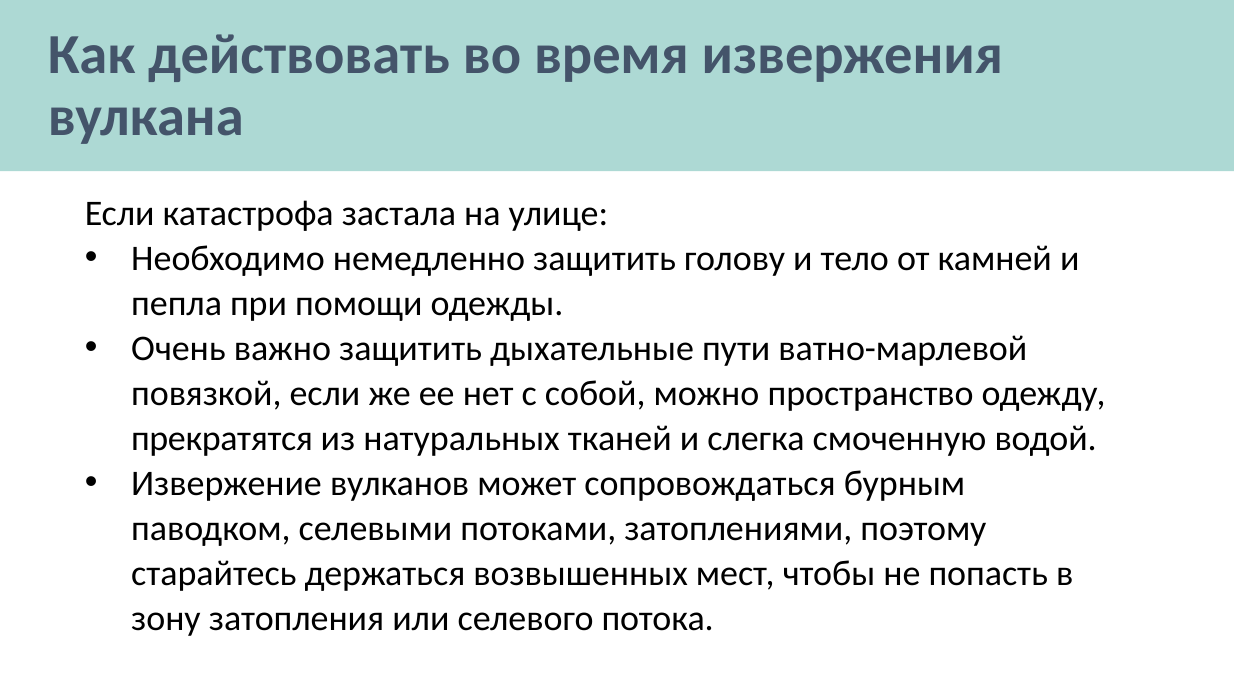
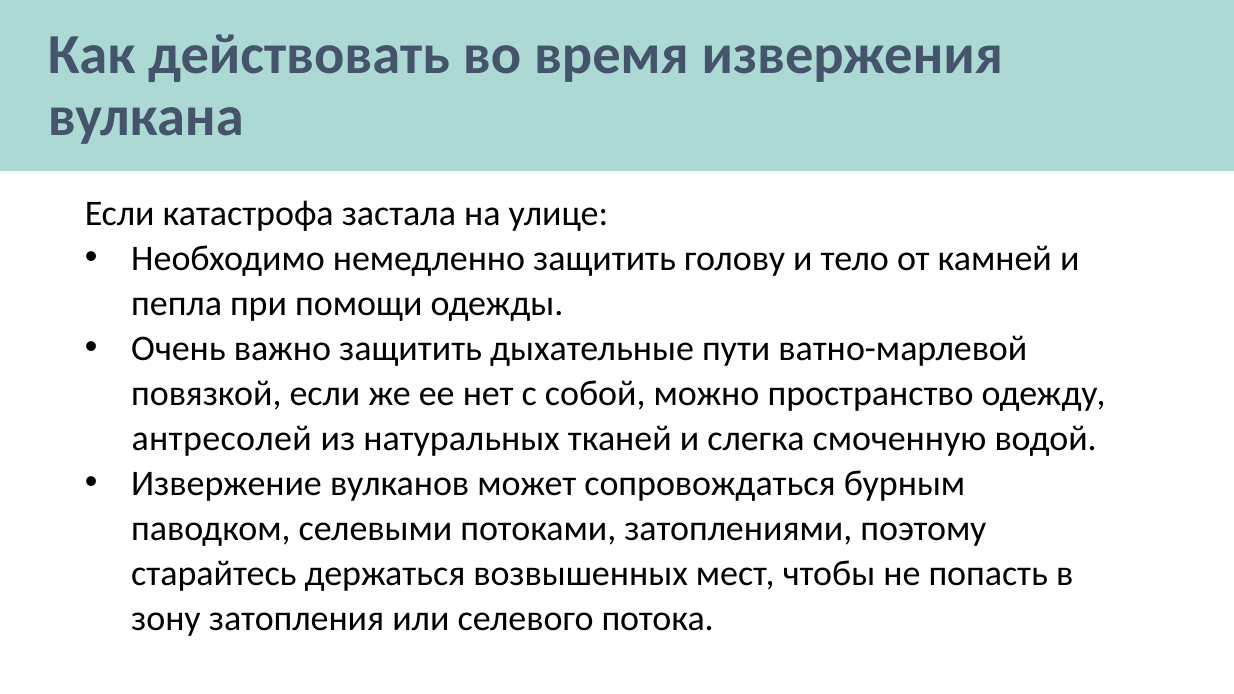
прекратятся: прекратятся -> антресолей (222, 439)
